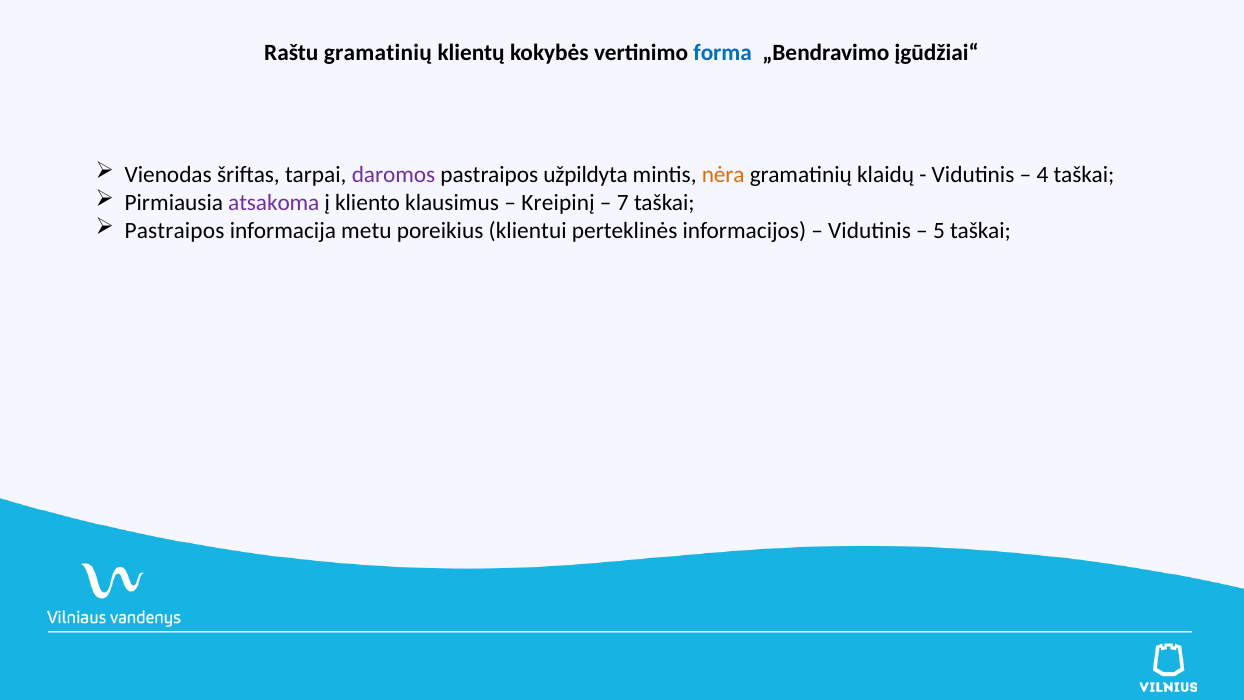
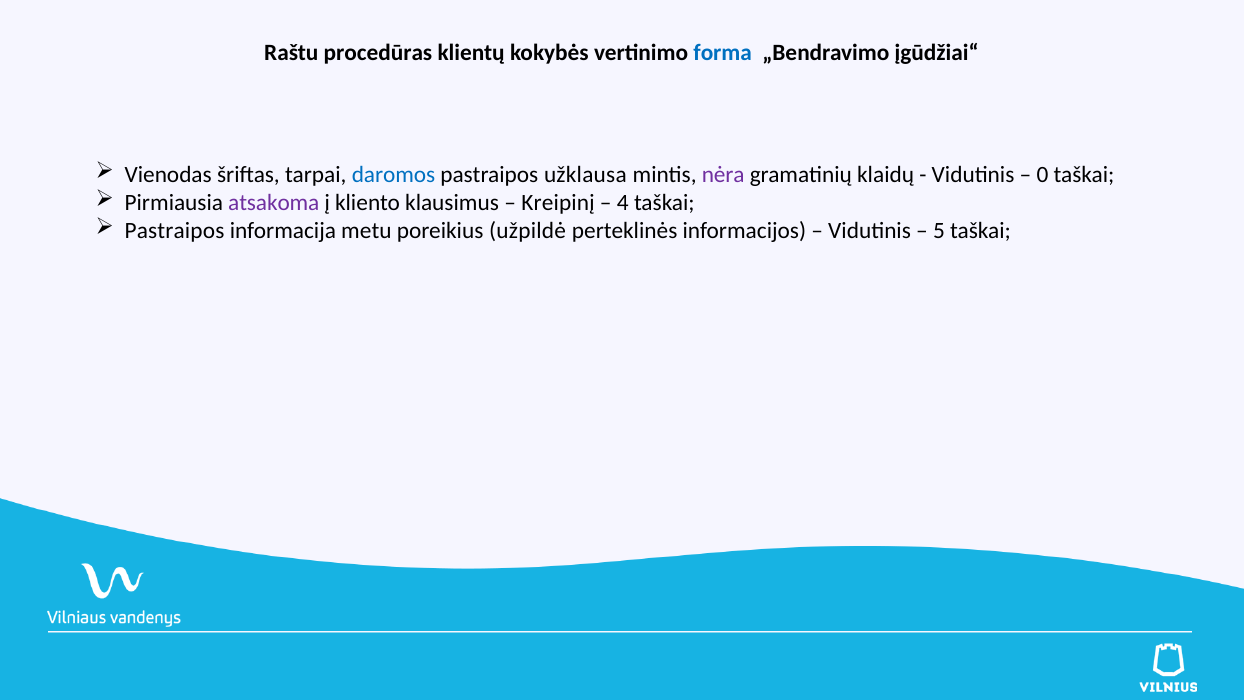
Raštu gramatinių: gramatinių -> procedūras (378, 52)
daromos colour: purple -> blue (393, 175)
užpildyta: užpildyta -> užklausa (585, 175)
nėra colour: orange -> purple (723, 175)
4: 4 -> 0 (1042, 175)
7: 7 -> 4 (623, 203)
klientui: klientui -> užpildė (528, 231)
